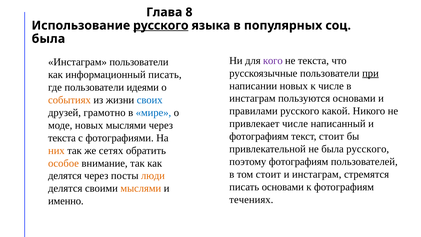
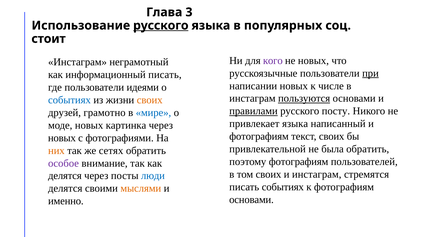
8: 8 -> 3 (189, 12)
была: была -> стоит (49, 39)
не текста: текста -> новых (313, 61)
Инстаграм пользователи: пользователи -> неграмотный (139, 62)
пользуются underline: none -> present (304, 98)
событиях colour: orange -> blue (69, 100)
своих colour: blue -> orange (150, 100)
правилами underline: none -> present (254, 111)
какой: какой -> посту (336, 111)
привлекает числе: числе -> языка (295, 124)
новых мыслями: мыслями -> картинка (126, 125)
текст стоит: стоит -> своих (332, 136)
текста: текста -> новых (62, 138)
была русского: русского -> обратить (368, 149)
особое colour: orange -> purple (63, 163)
том стоит: стоит -> своих (268, 174)
люди colour: orange -> blue (153, 176)
писать основами: основами -> событиях (283, 187)
течениях: течениях -> основами (251, 199)
